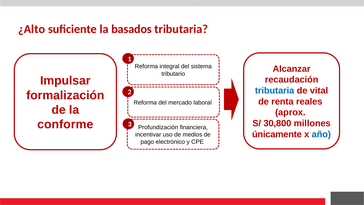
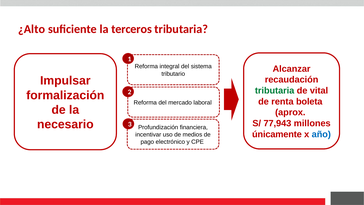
basados: basados -> terceros (132, 29)
tributaria colour: blue -> green (275, 90)
reales: reales -> boleta (309, 101)
conforme: conforme -> necesario (65, 124)
30,800: 30,800 -> 77,943 (277, 123)
